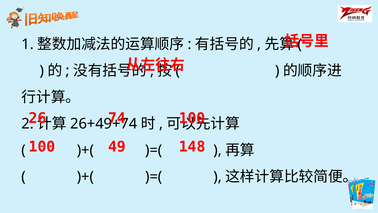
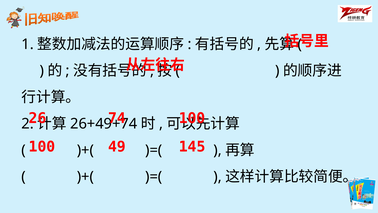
148: 148 -> 145 (192, 147)
